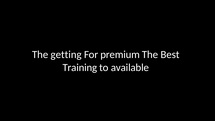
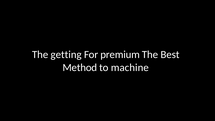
Training: Training -> Method (80, 67)
available: available -> machine (130, 67)
